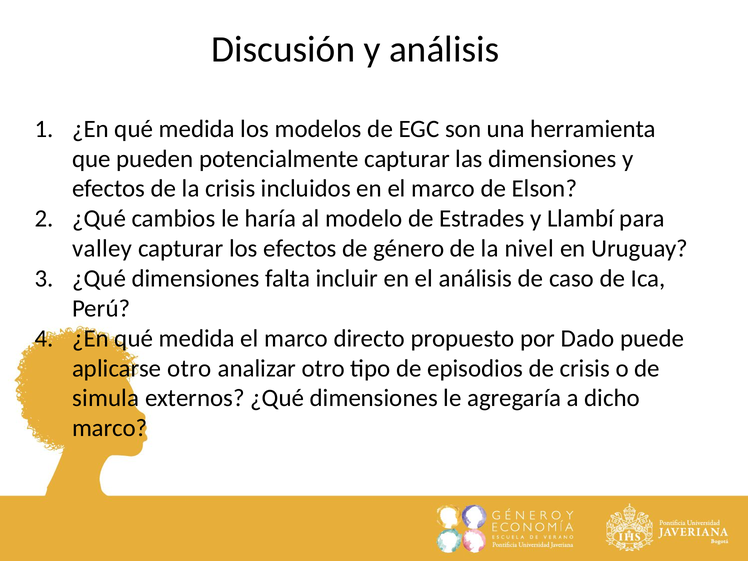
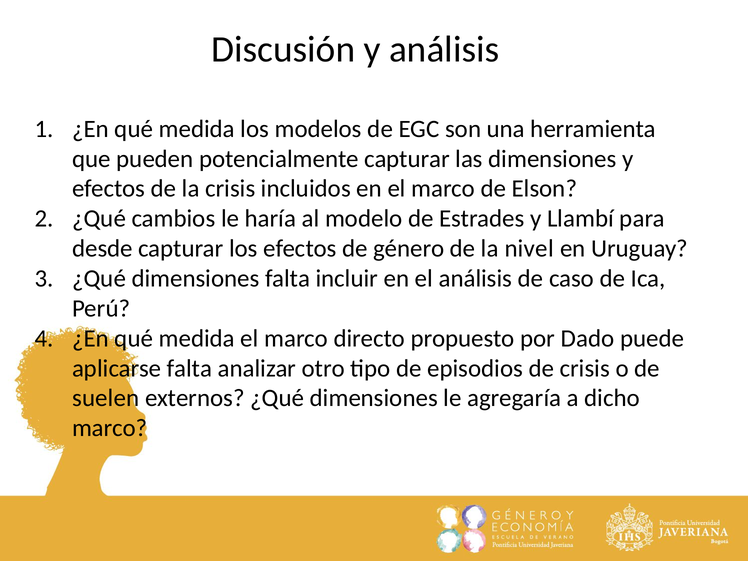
valley: valley -> desde (102, 249)
aplicarse otro: otro -> falta (190, 368)
simula: simula -> suelen (106, 398)
